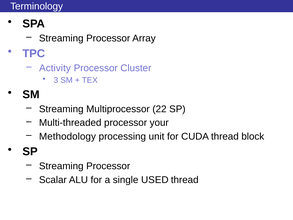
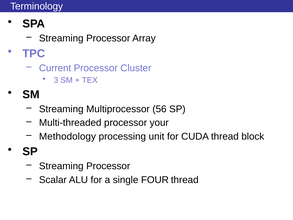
Activity: Activity -> Current (55, 68)
22: 22 -> 56 (159, 109)
USED: USED -> FOUR (155, 180)
